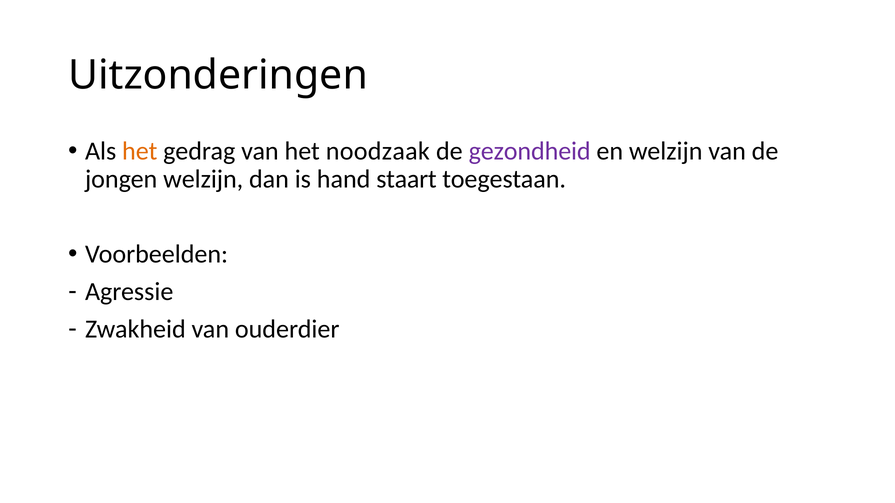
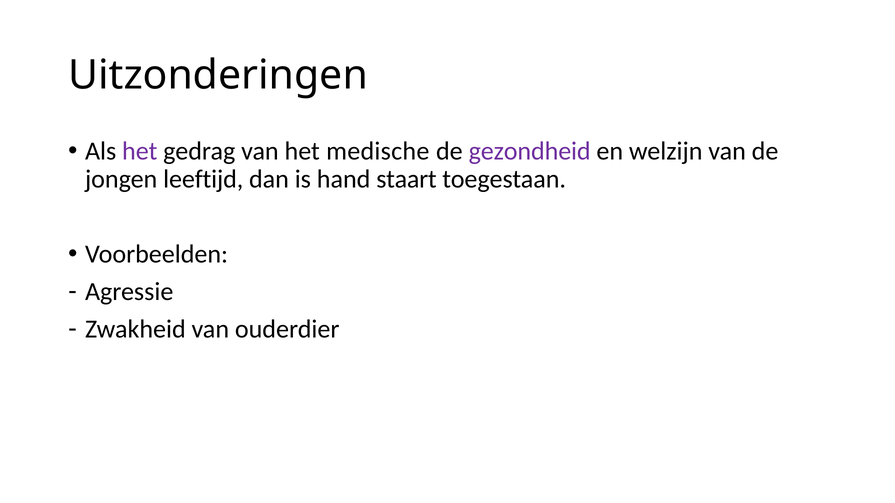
het colour: orange -> purple (140, 151)
noodzaak: noodzaak -> medische (378, 151)
jongen welzijn: welzijn -> leeftijd (203, 180)
